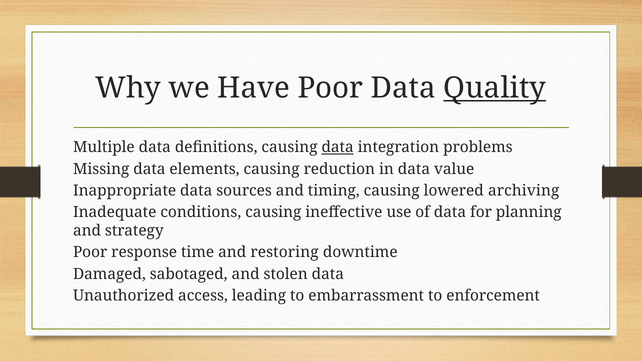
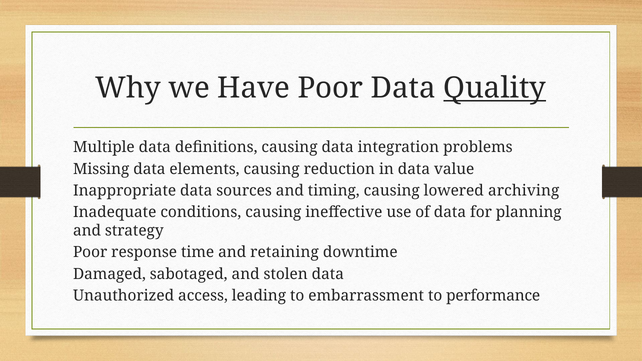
data underline: present -> none (338, 147)
restoring: restoring -> retaining (285, 252)
enforcement: enforcement -> performance (493, 296)
